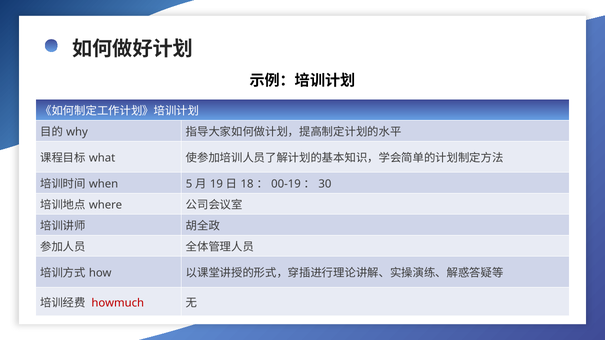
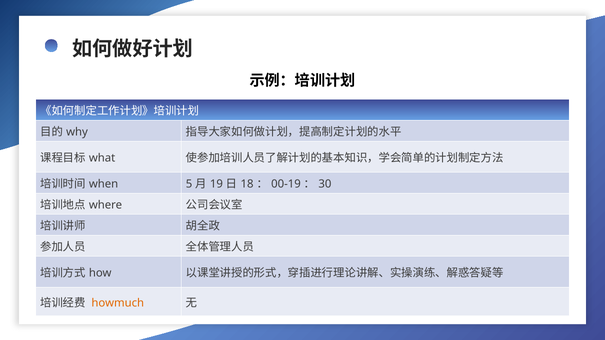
howmuch colour: red -> orange (118, 303)
